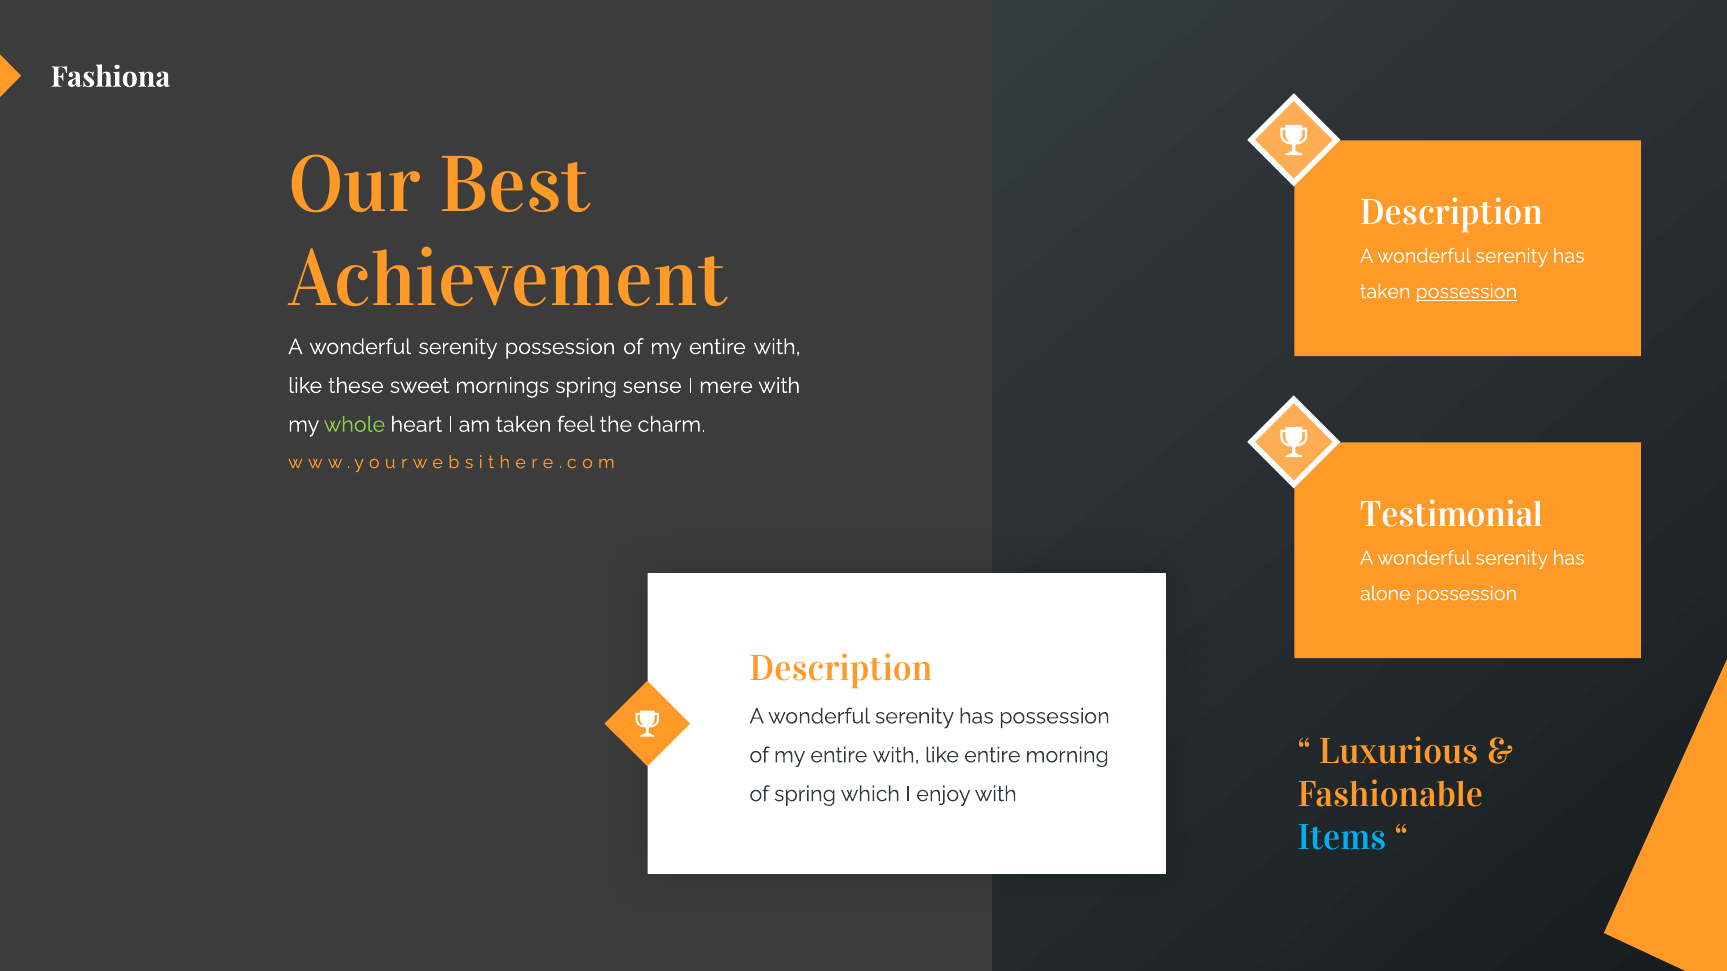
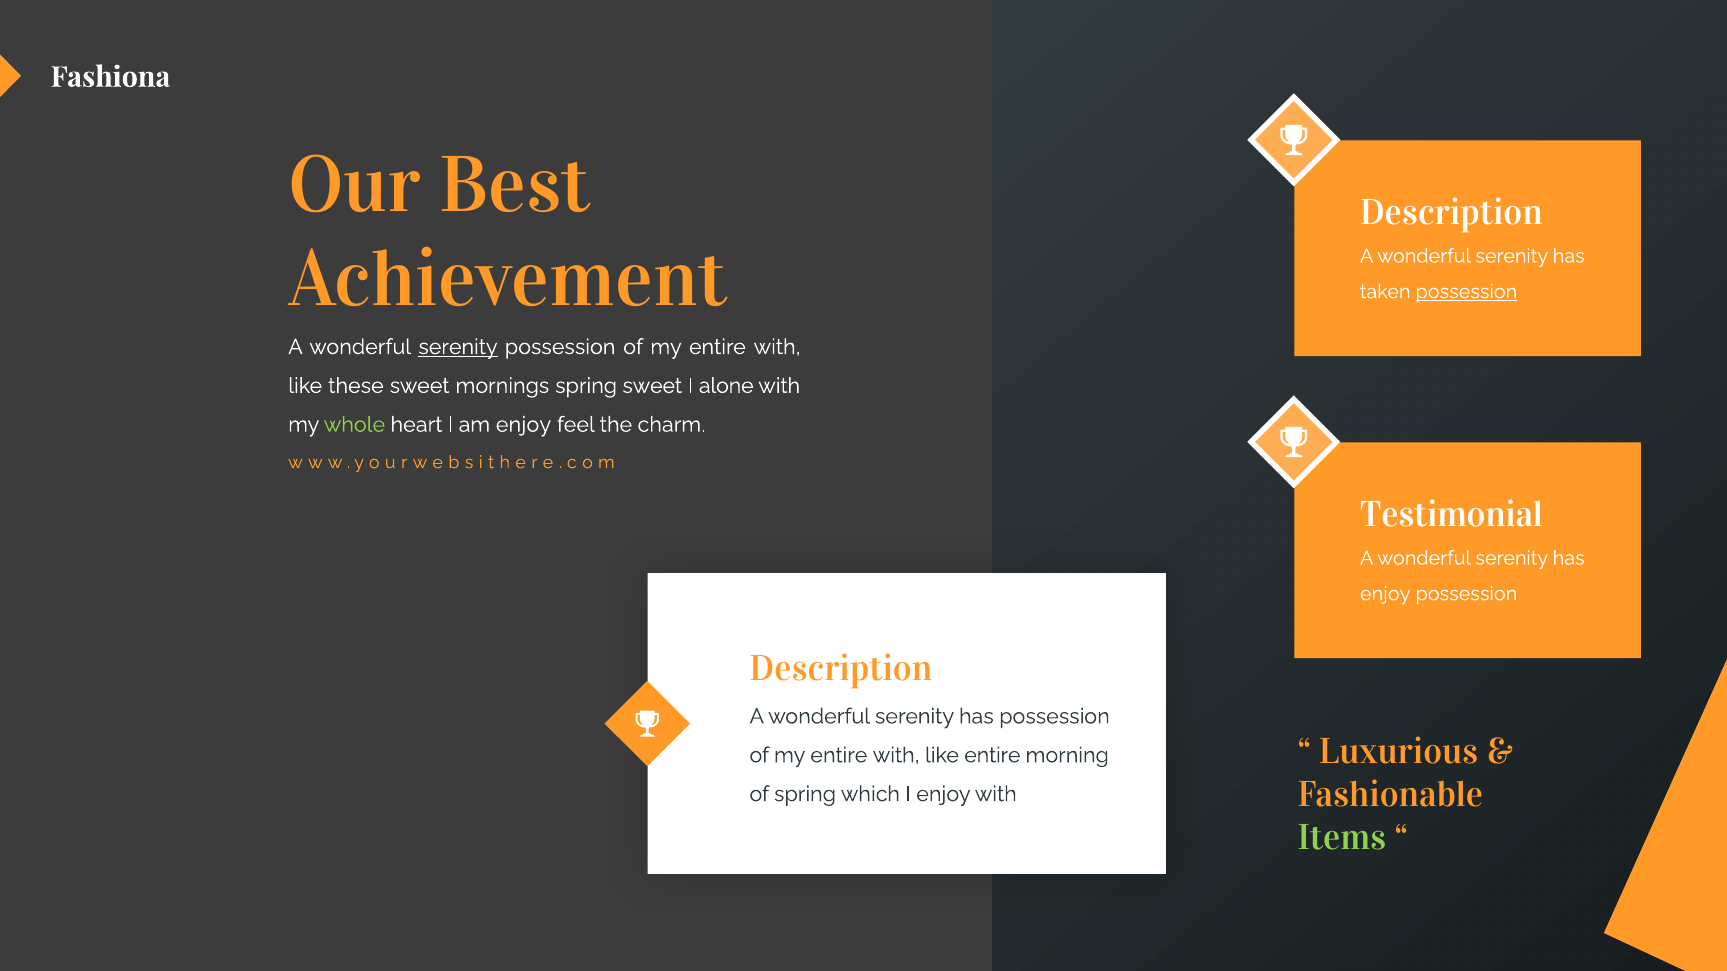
serenity underline: none -> present (458, 347)
spring sense: sense -> sweet (652, 386)
mere: mere -> alone (726, 386)
am taken: taken -> enjoy (523, 425)
alone: alone -> enjoy (1385, 594)
Items colour: light blue -> light green (1342, 838)
